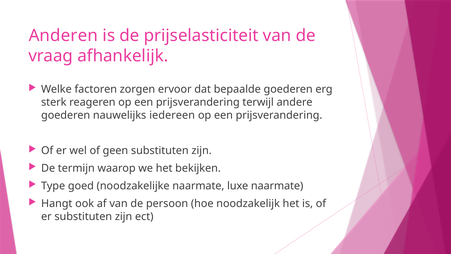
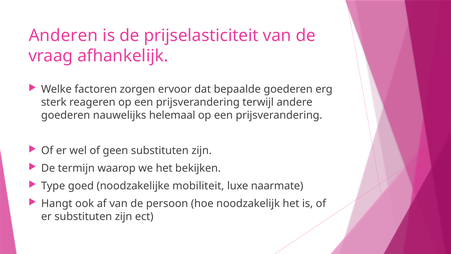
iedereen: iedereen -> helemaal (172, 115)
noodzakelijke naarmate: naarmate -> mobiliteit (198, 186)
